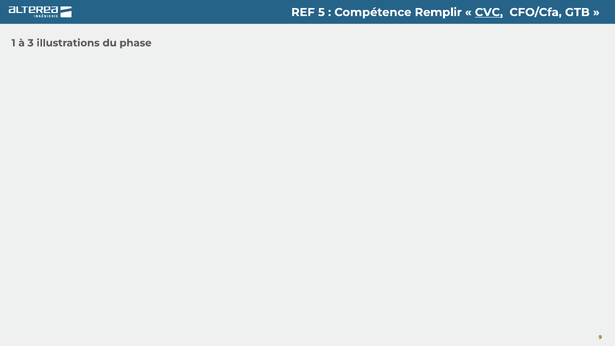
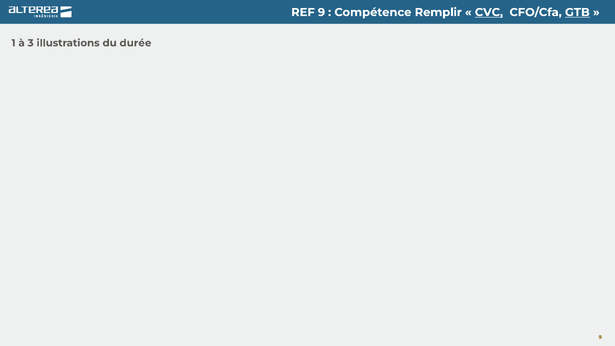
REF 5: 5 -> 9 (321, 12)
GTB underline: none -> present (577, 12)
phase: phase -> durée (135, 43)
